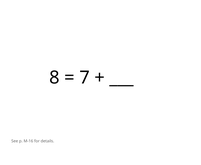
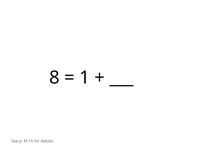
7: 7 -> 1 (85, 78)
